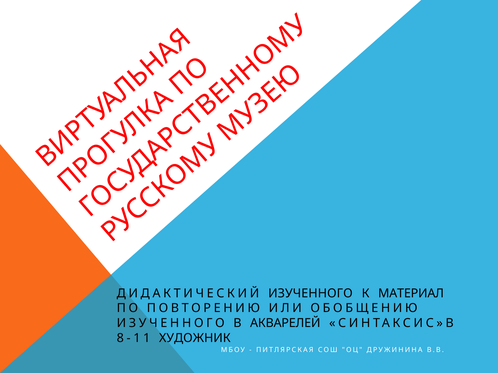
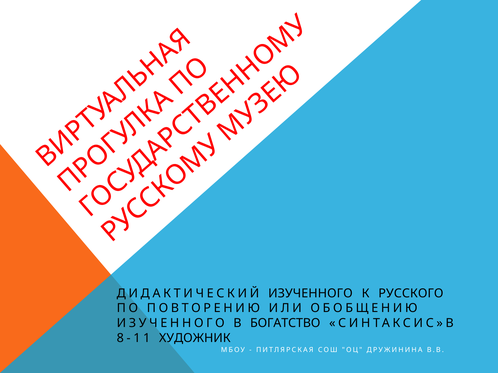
МАТЕРИАЛ: МАТЕРИАЛ -> РУССКОГО (411, 294)
АКВАРЕЛЕЙ: АКВАРЕЛЕЙ -> БОГАТСТВО (285, 324)
